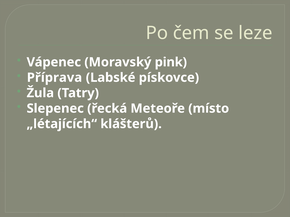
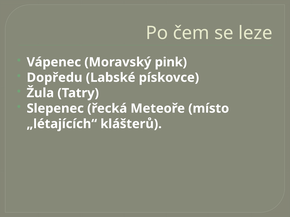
Příprava: Příprava -> Dopředu (55, 78)
